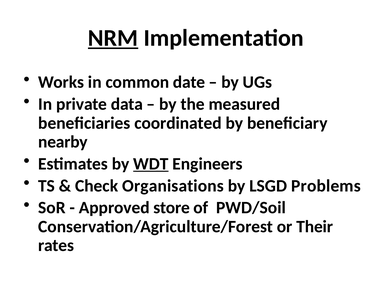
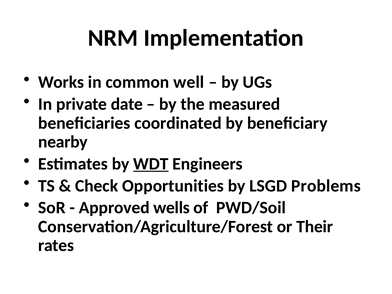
NRM underline: present -> none (113, 38)
date: date -> well (189, 82)
data: data -> date (127, 104)
Organisations: Organisations -> Opportunities (173, 186)
store: store -> wells (172, 208)
